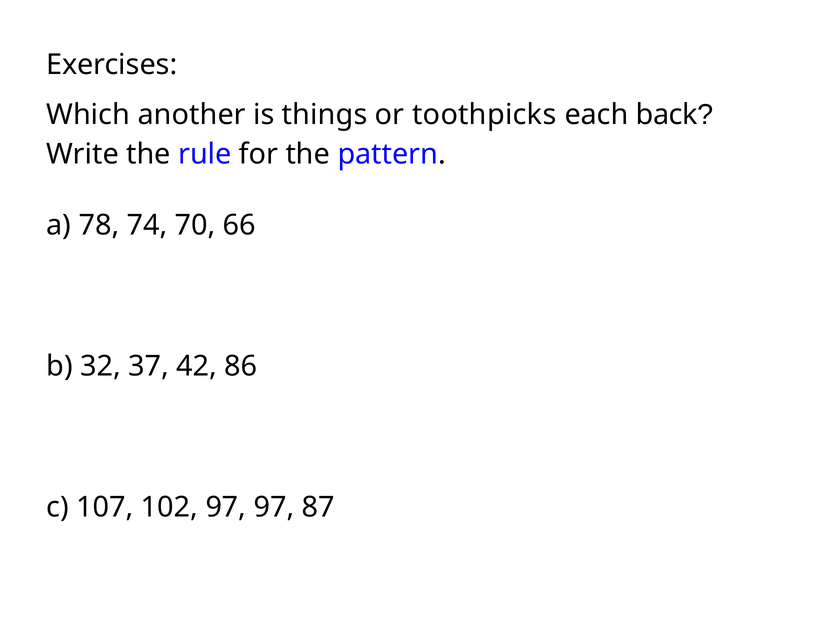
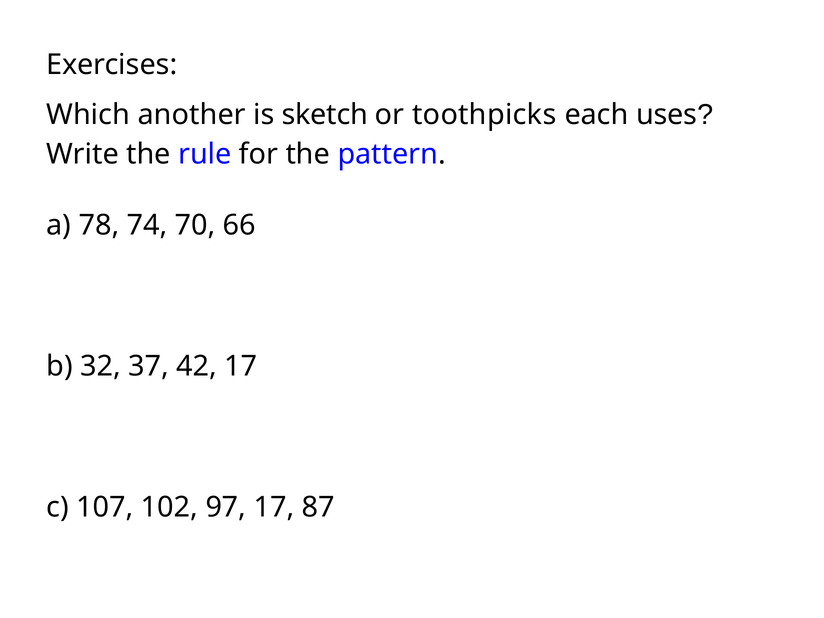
things: things -> sketch (325, 115)
back: back -> uses (667, 115)
42 86: 86 -> 17 (241, 366)
97 97: 97 -> 17 (274, 507)
